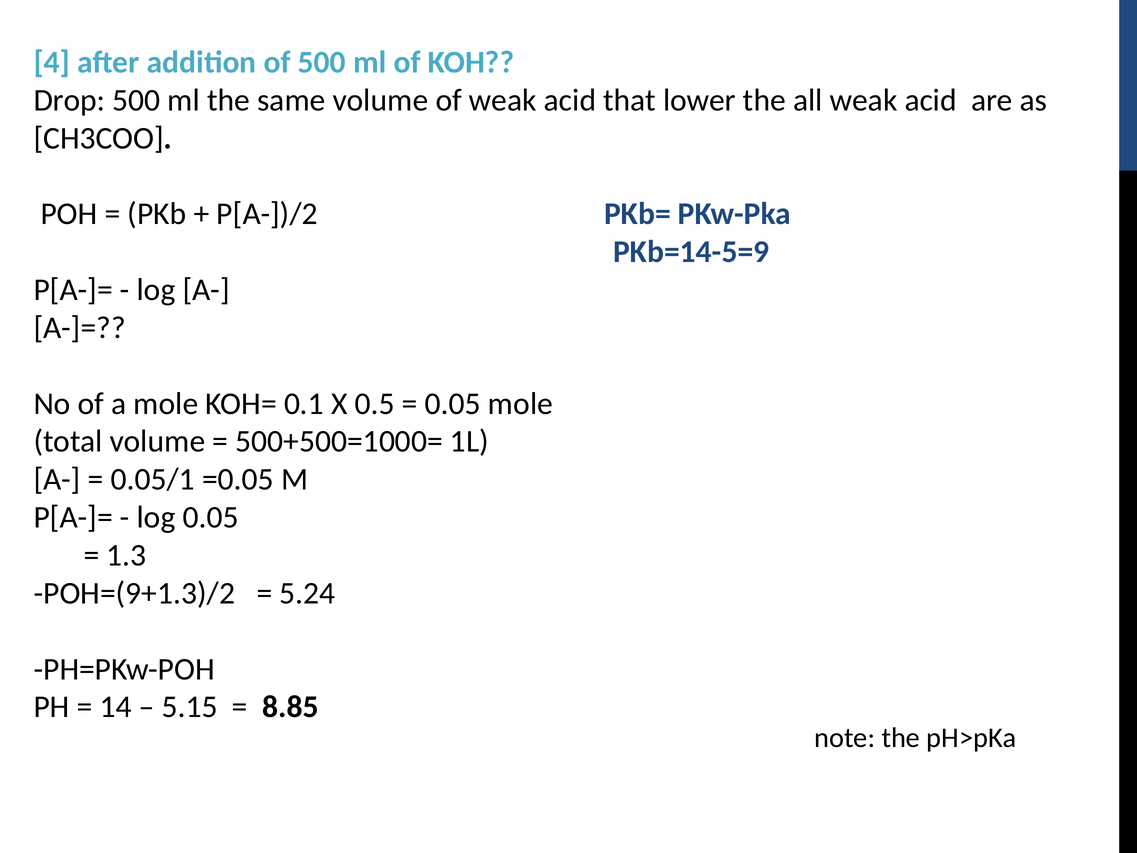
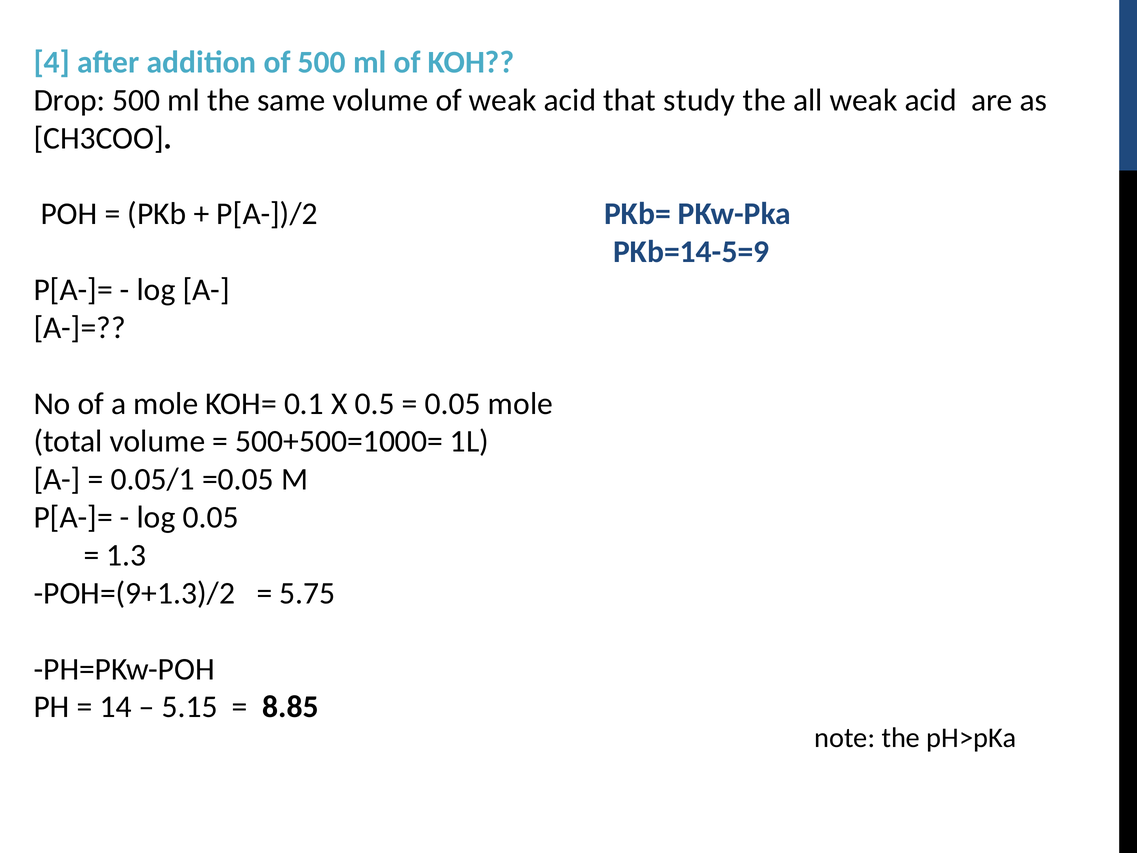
lower: lower -> study (699, 100)
5.24: 5.24 -> 5.75 (307, 593)
